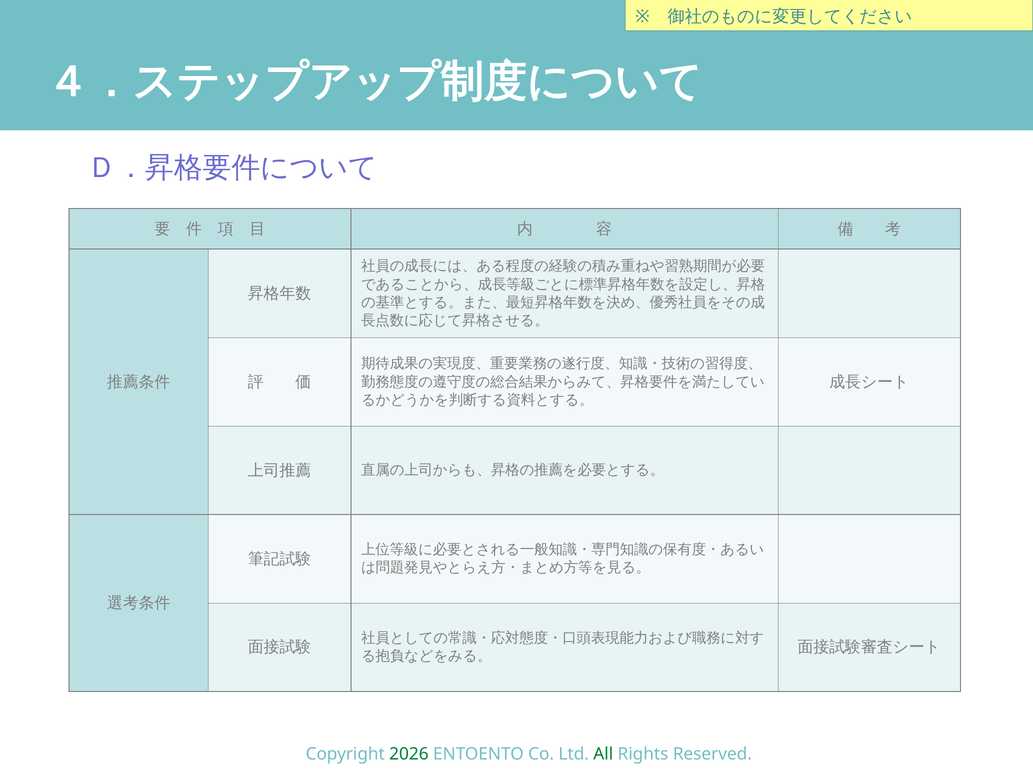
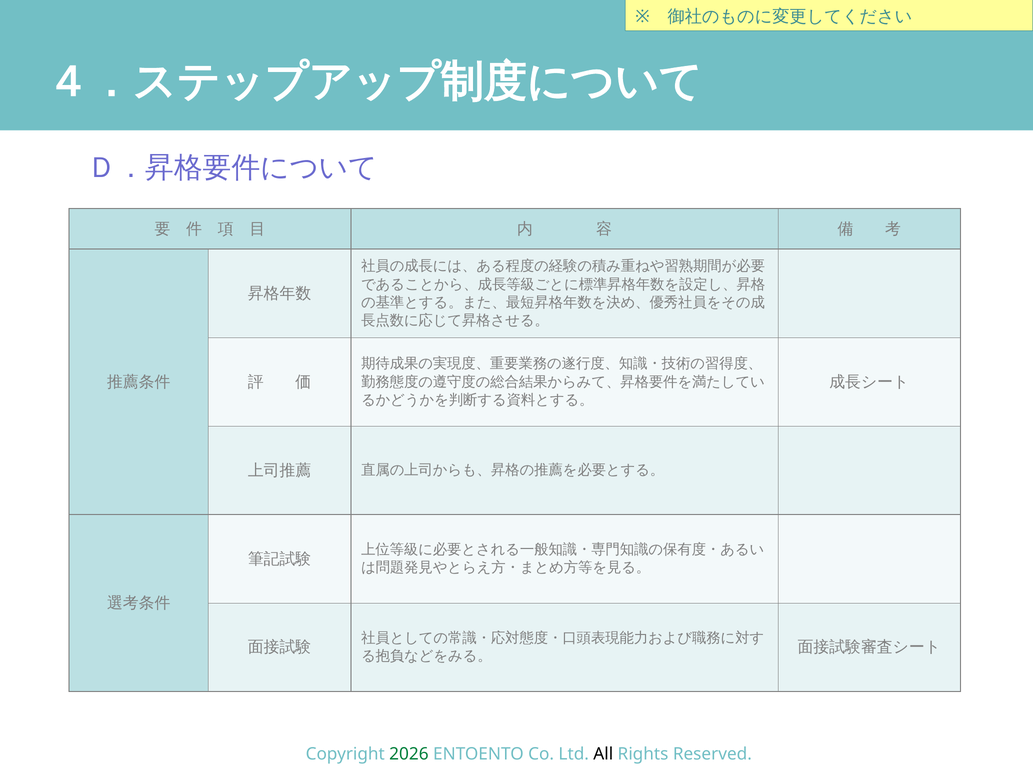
All colour: green -> black (603, 754)
